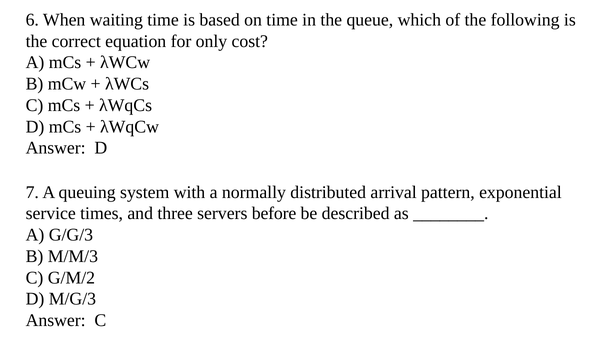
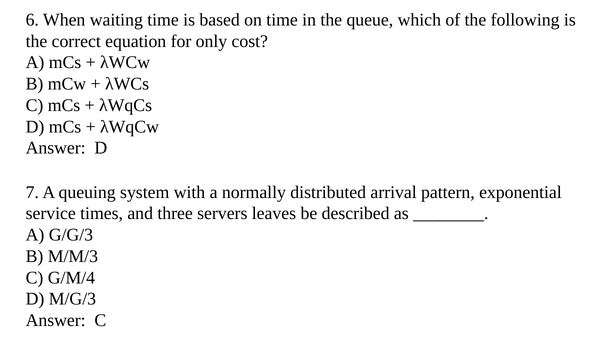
before: before -> leaves (274, 213)
G/M/2: G/M/2 -> G/M/4 (71, 277)
